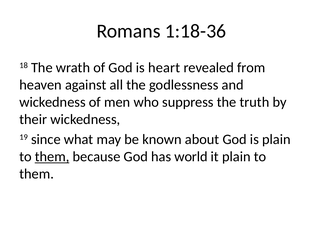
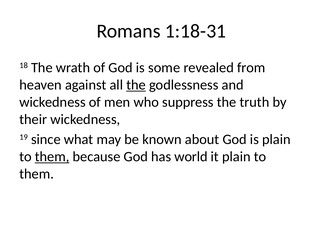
1:18-36: 1:18-36 -> 1:18-31 (196, 31)
heart: heart -> some (164, 68)
the underline: none -> present (136, 85)
